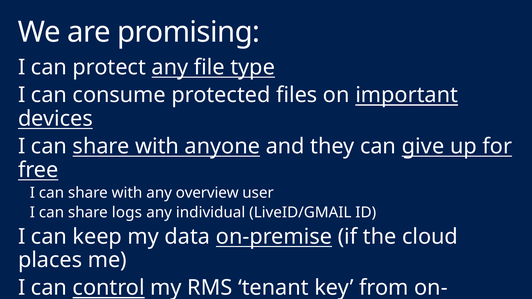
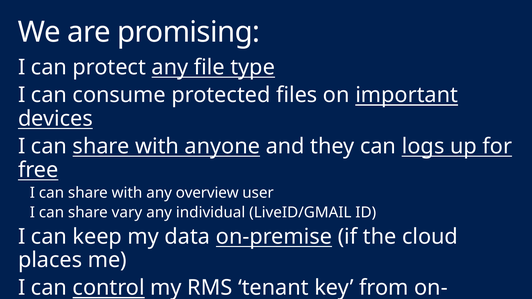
give: give -> logs (423, 146)
logs: logs -> vary (127, 212)
